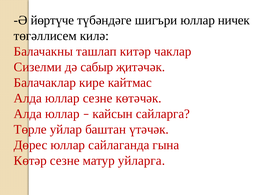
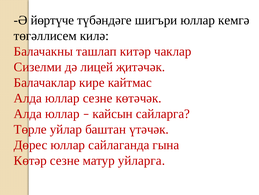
ничек: ничек -> кемгә (234, 20)
сабыр: сабыр -> лицей (97, 67)
